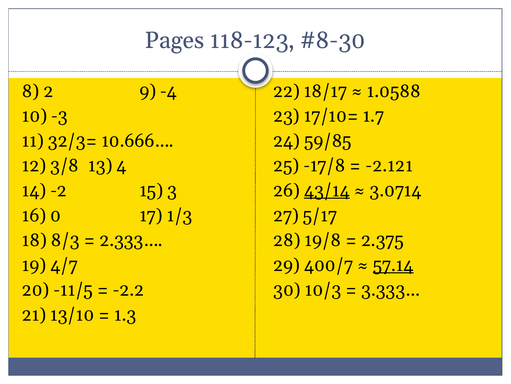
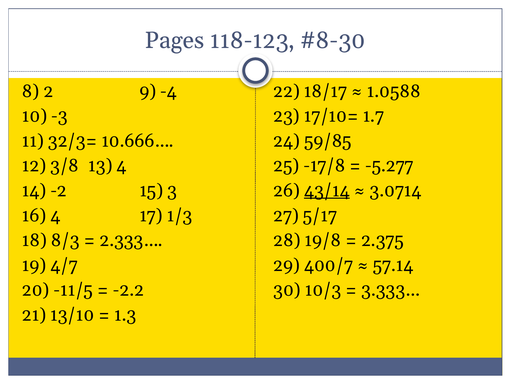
-2.121: -2.121 -> -5.277 (389, 165)
16 0: 0 -> 4 (55, 215)
57.14 underline: present -> none (393, 265)
